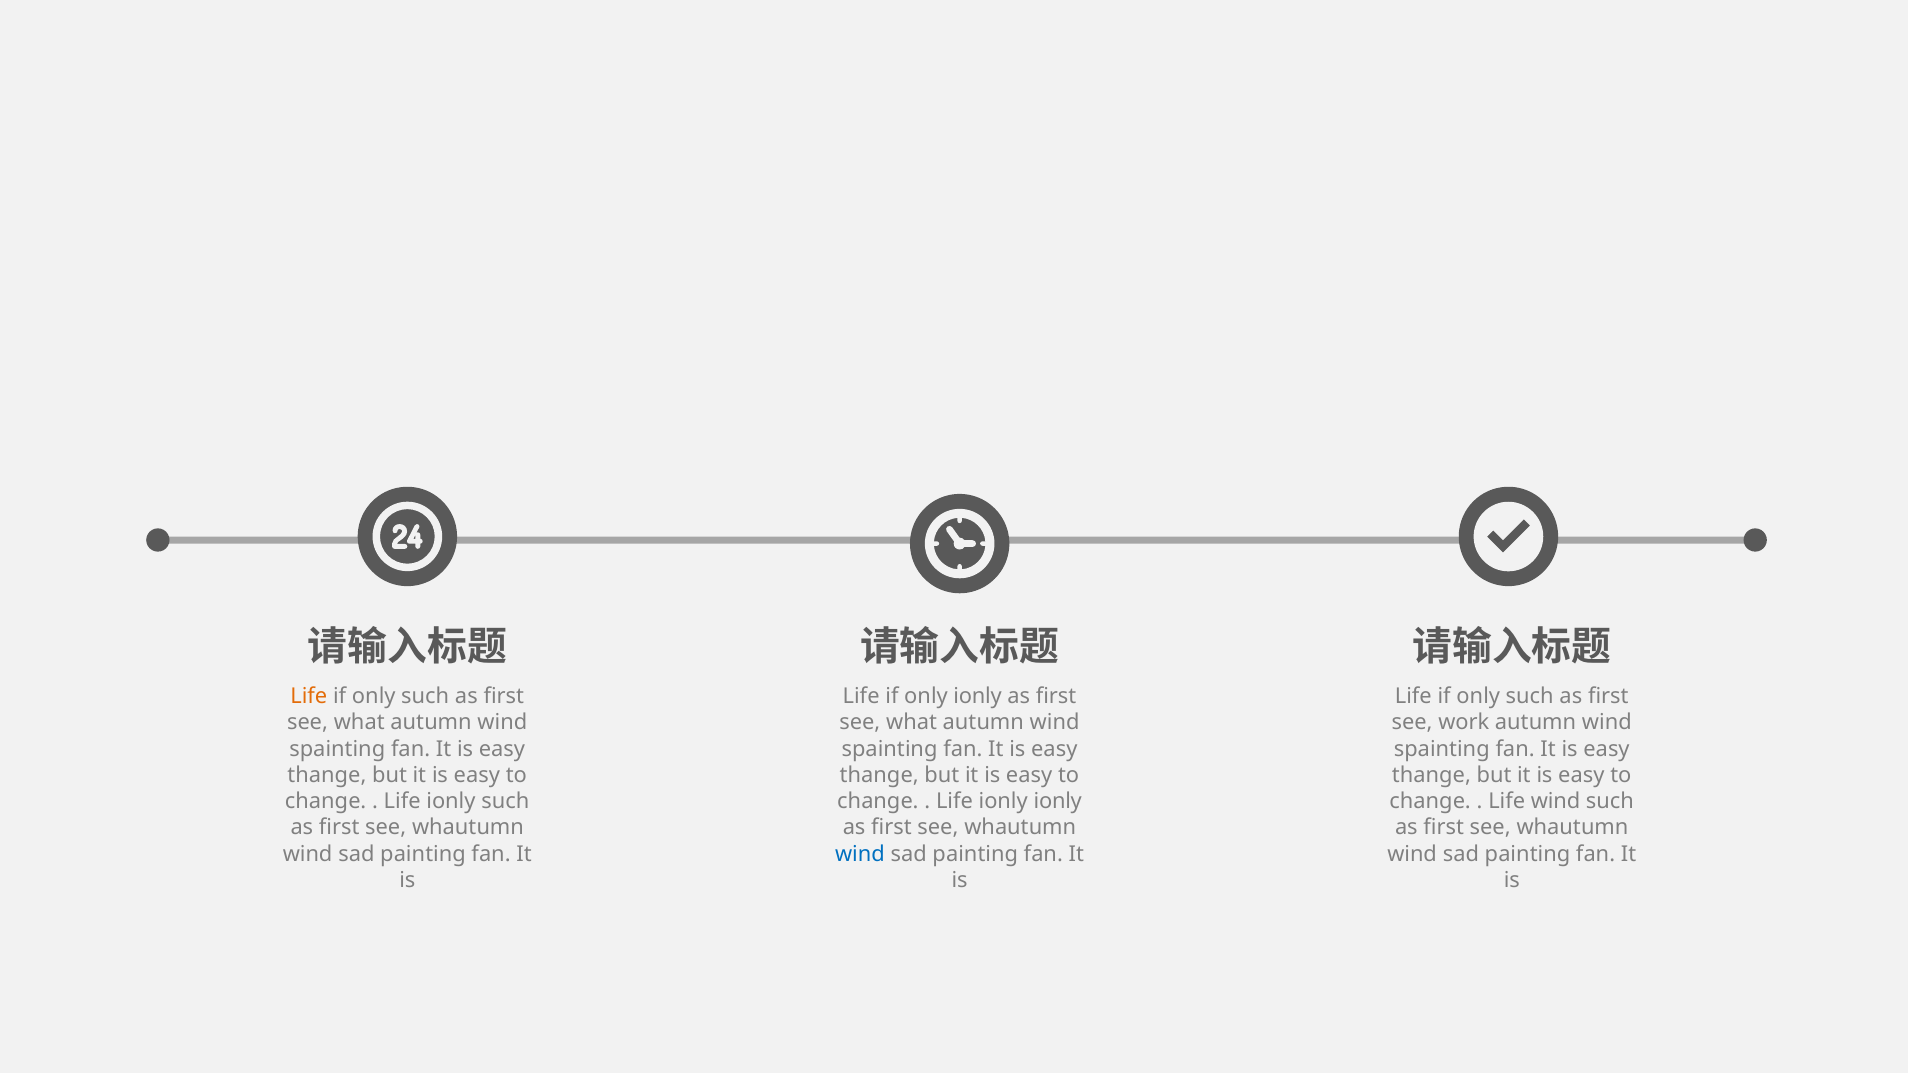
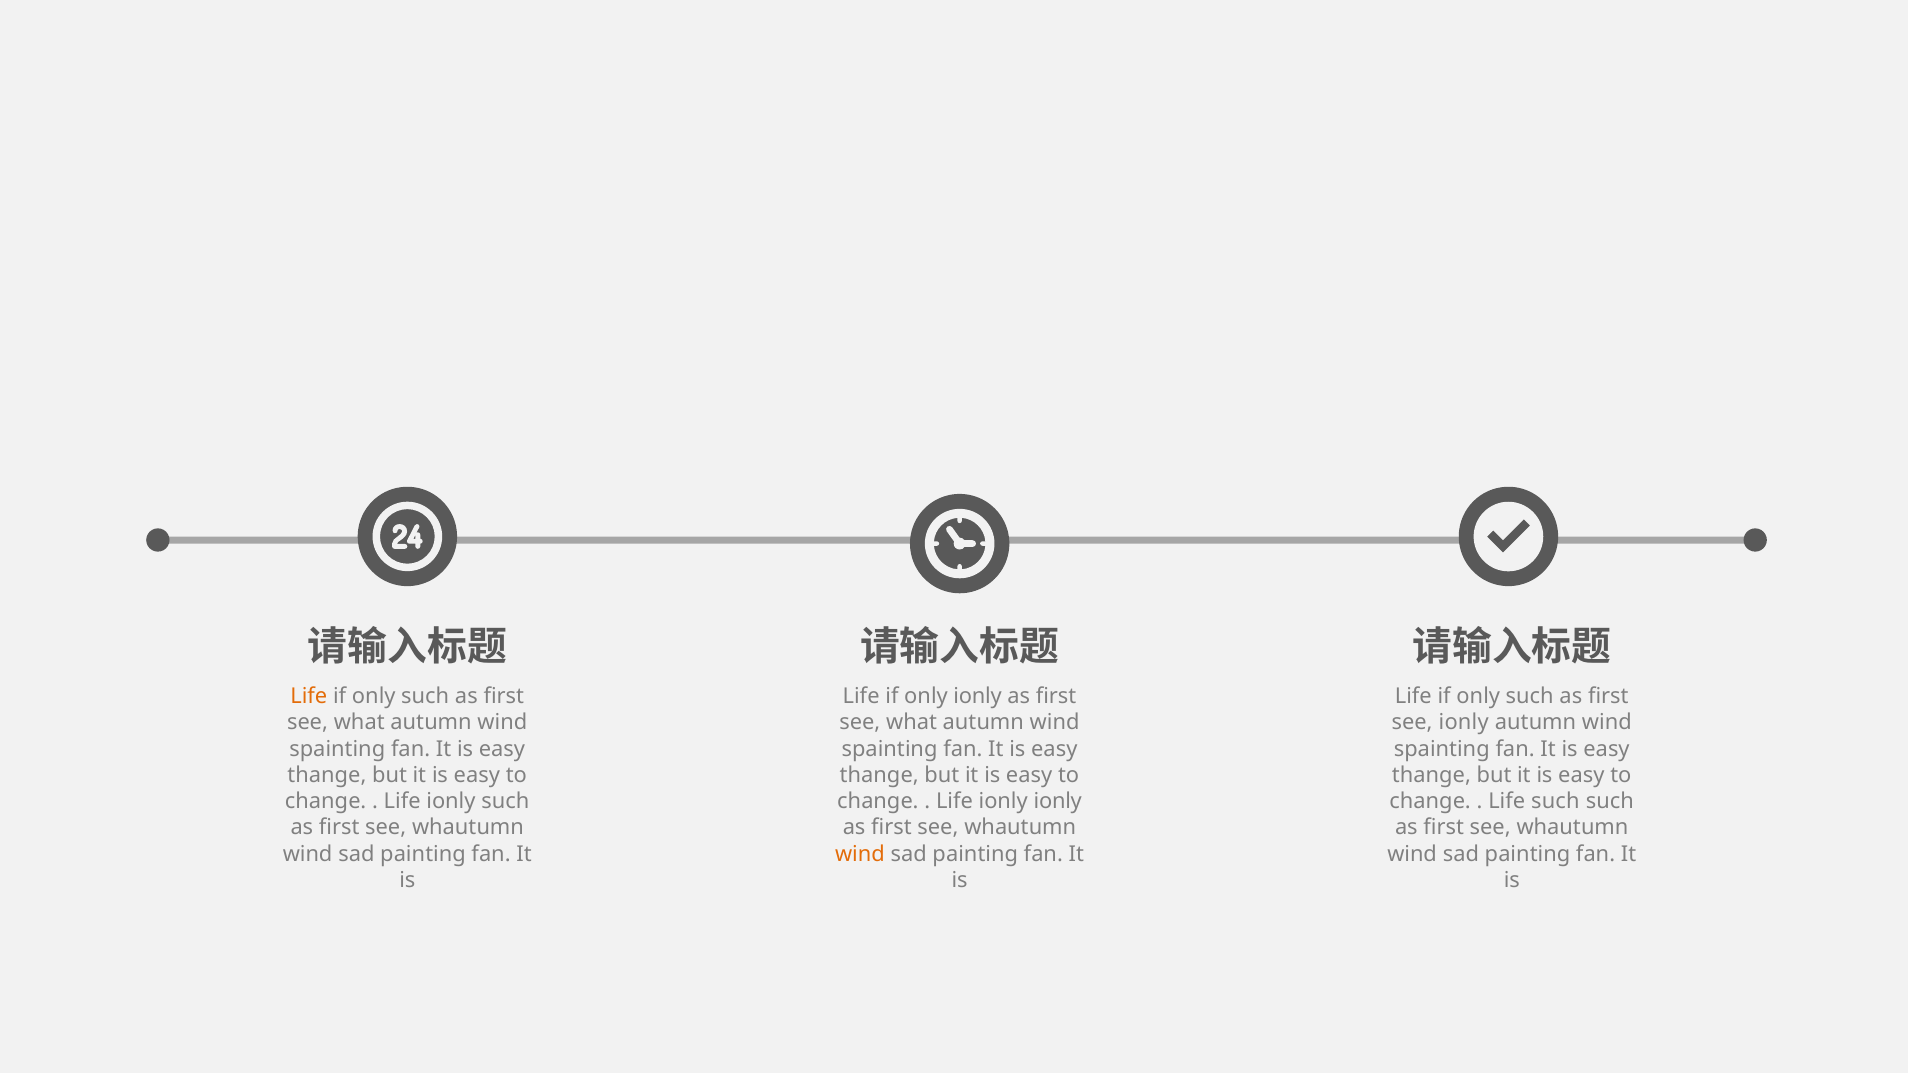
see work: work -> ionly (1464, 723)
Life wind: wind -> such (1555, 802)
wind colour: blue -> orange (860, 854)
